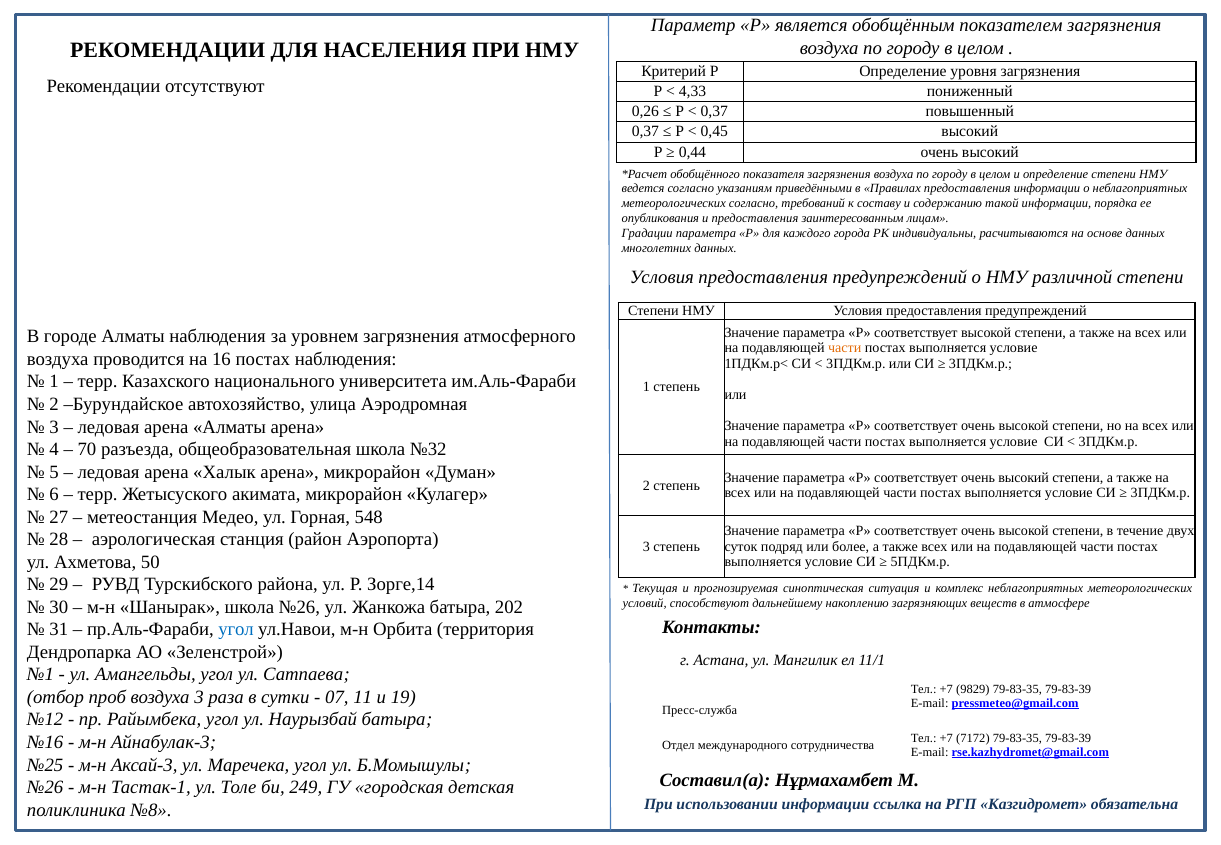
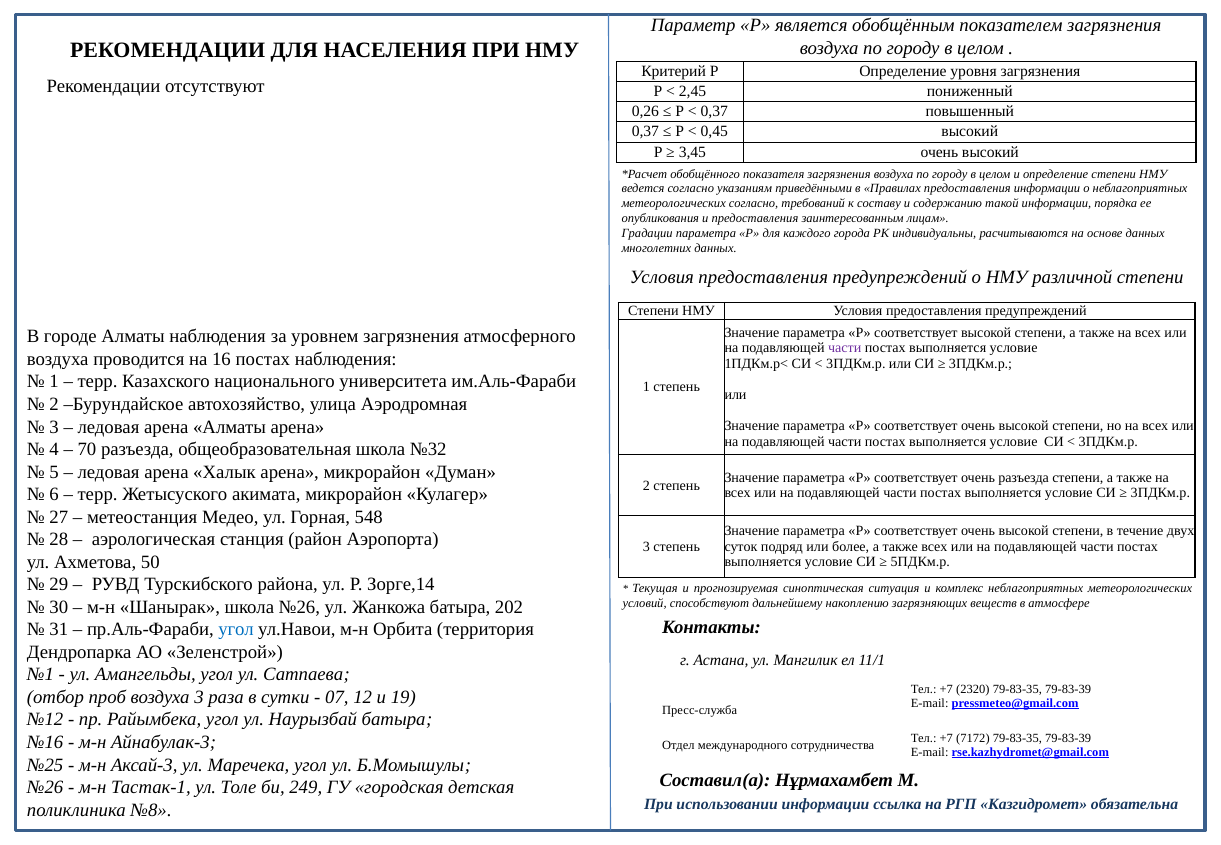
4,33: 4,33 -> 2,45 (693, 92)
0,44: 0,44 -> 3,45 (692, 152)
части colour: orange -> purple (845, 348)
соответствует очень высокий: высокий -> разъезда (1024, 478)
9829: 9829 -> 2320 (973, 690)
11: 11 -> 12 (363, 697)
